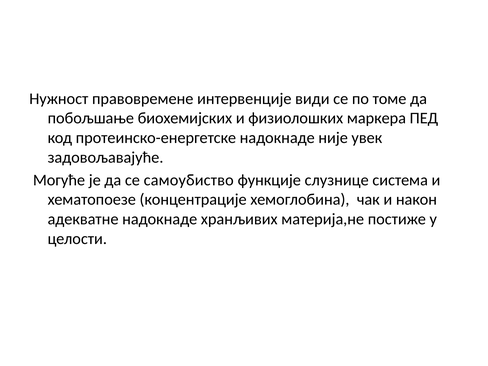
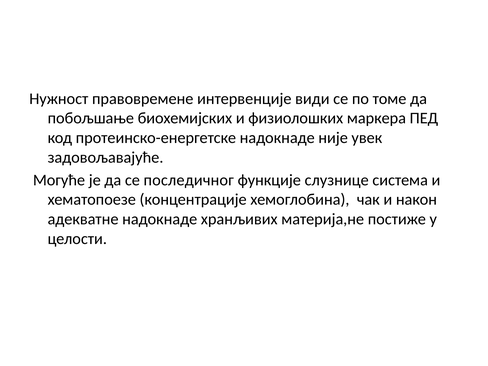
самоубиство: самоубиство -> последичног (189, 180)
